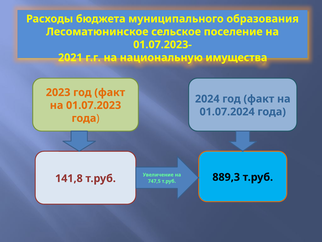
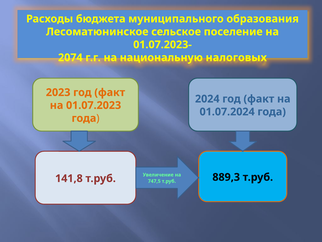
2021: 2021 -> 2074 (70, 57)
имущества: имущества -> налоговых (236, 57)
